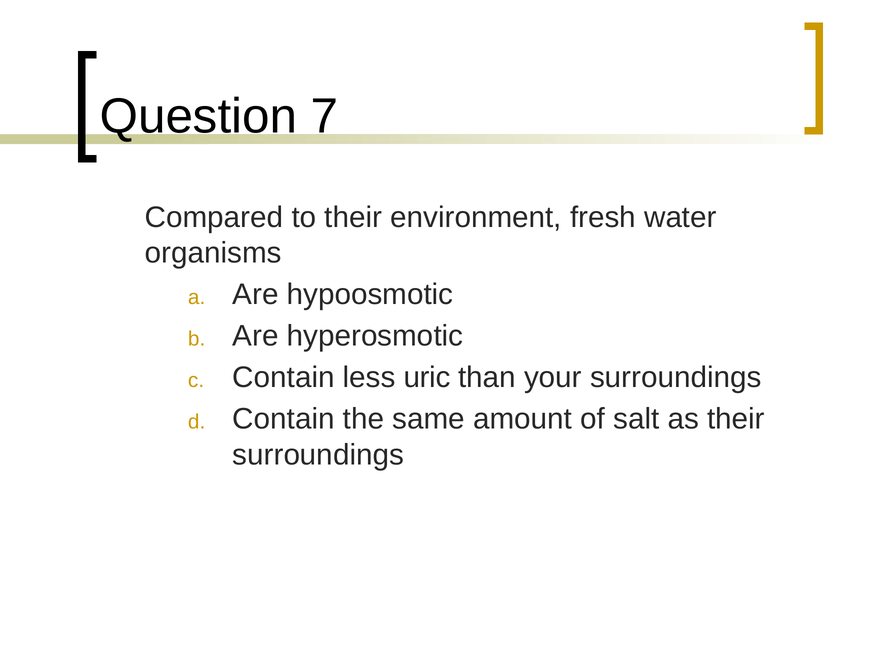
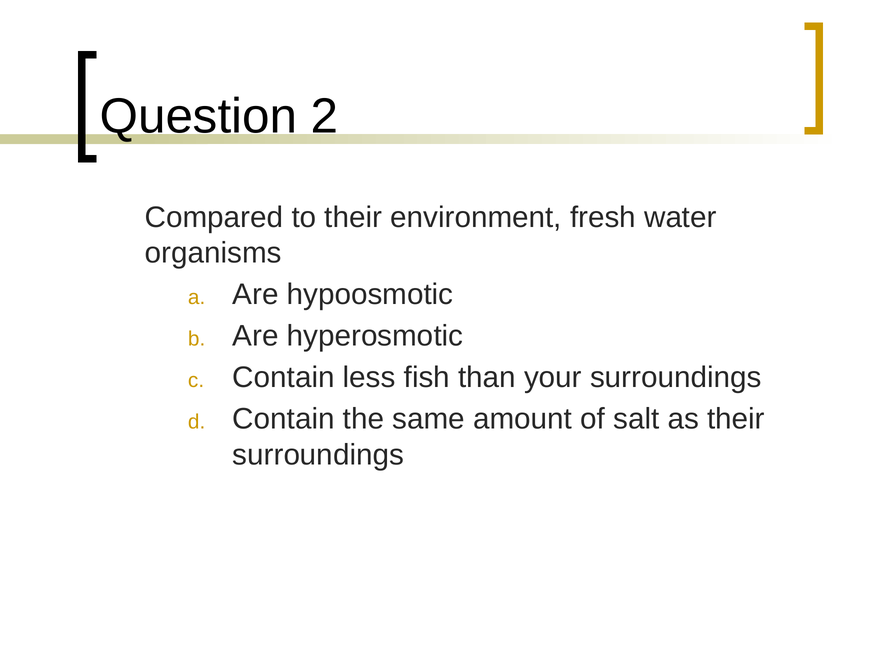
7: 7 -> 2 (325, 116)
uric: uric -> fish (427, 377)
